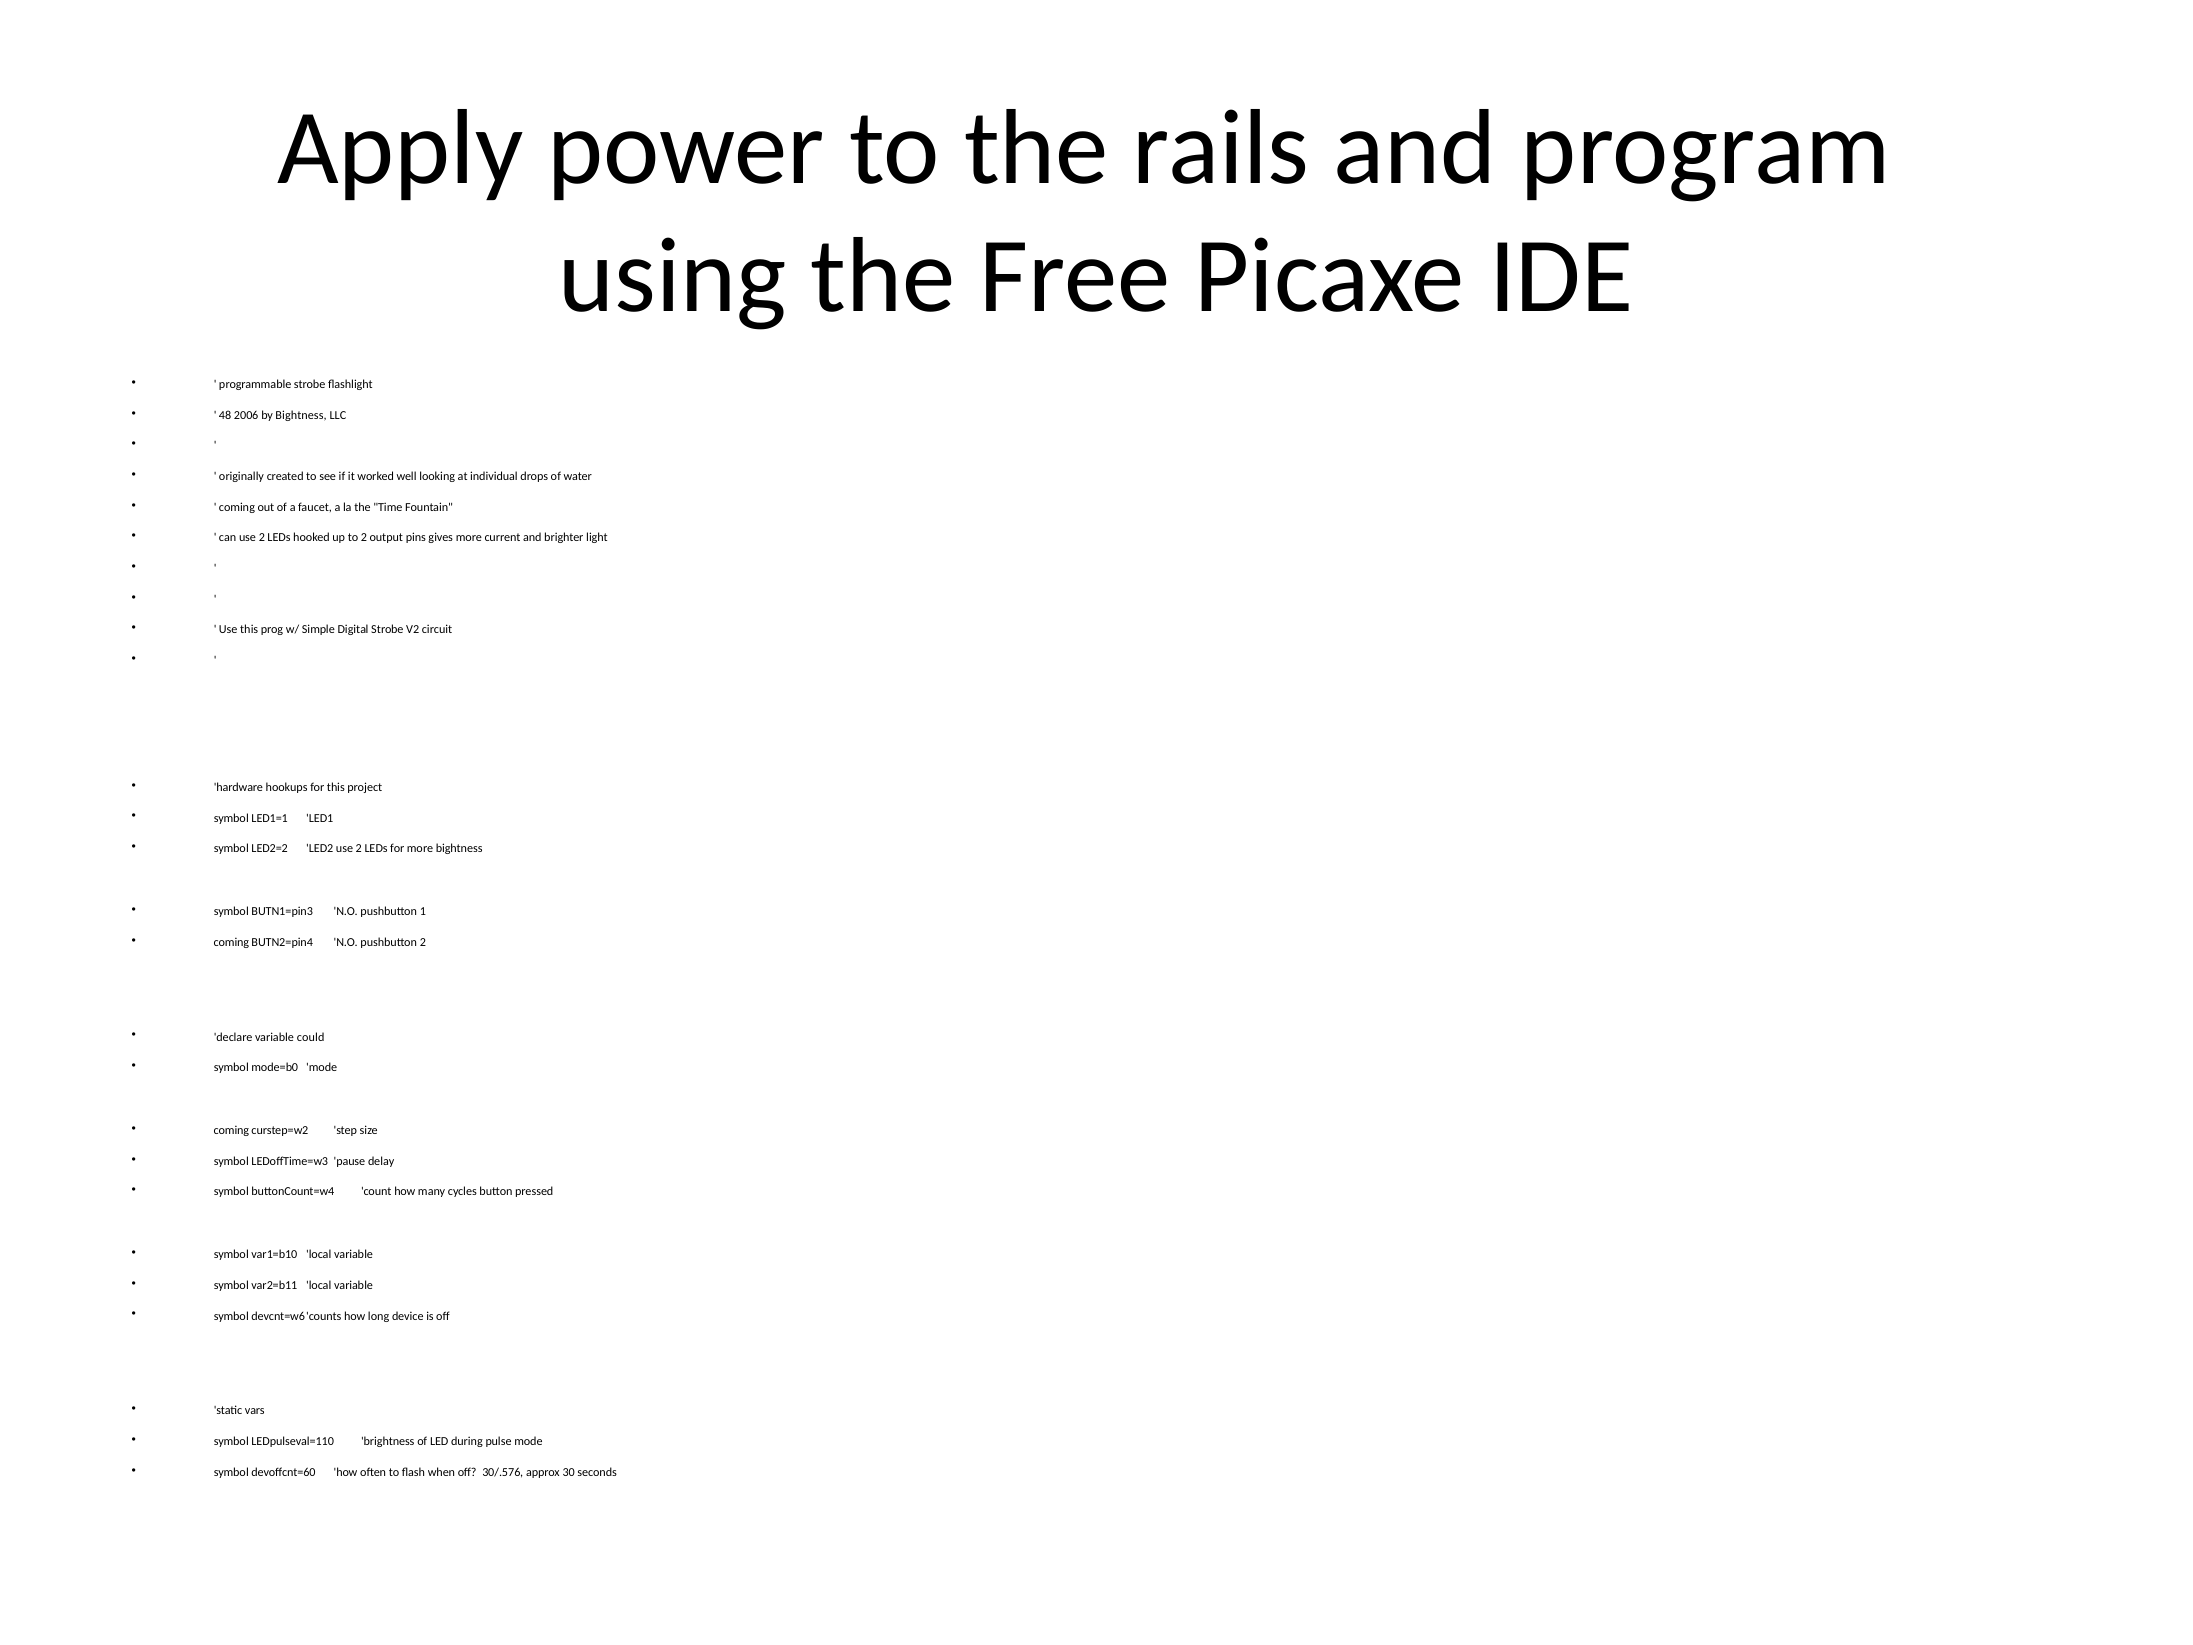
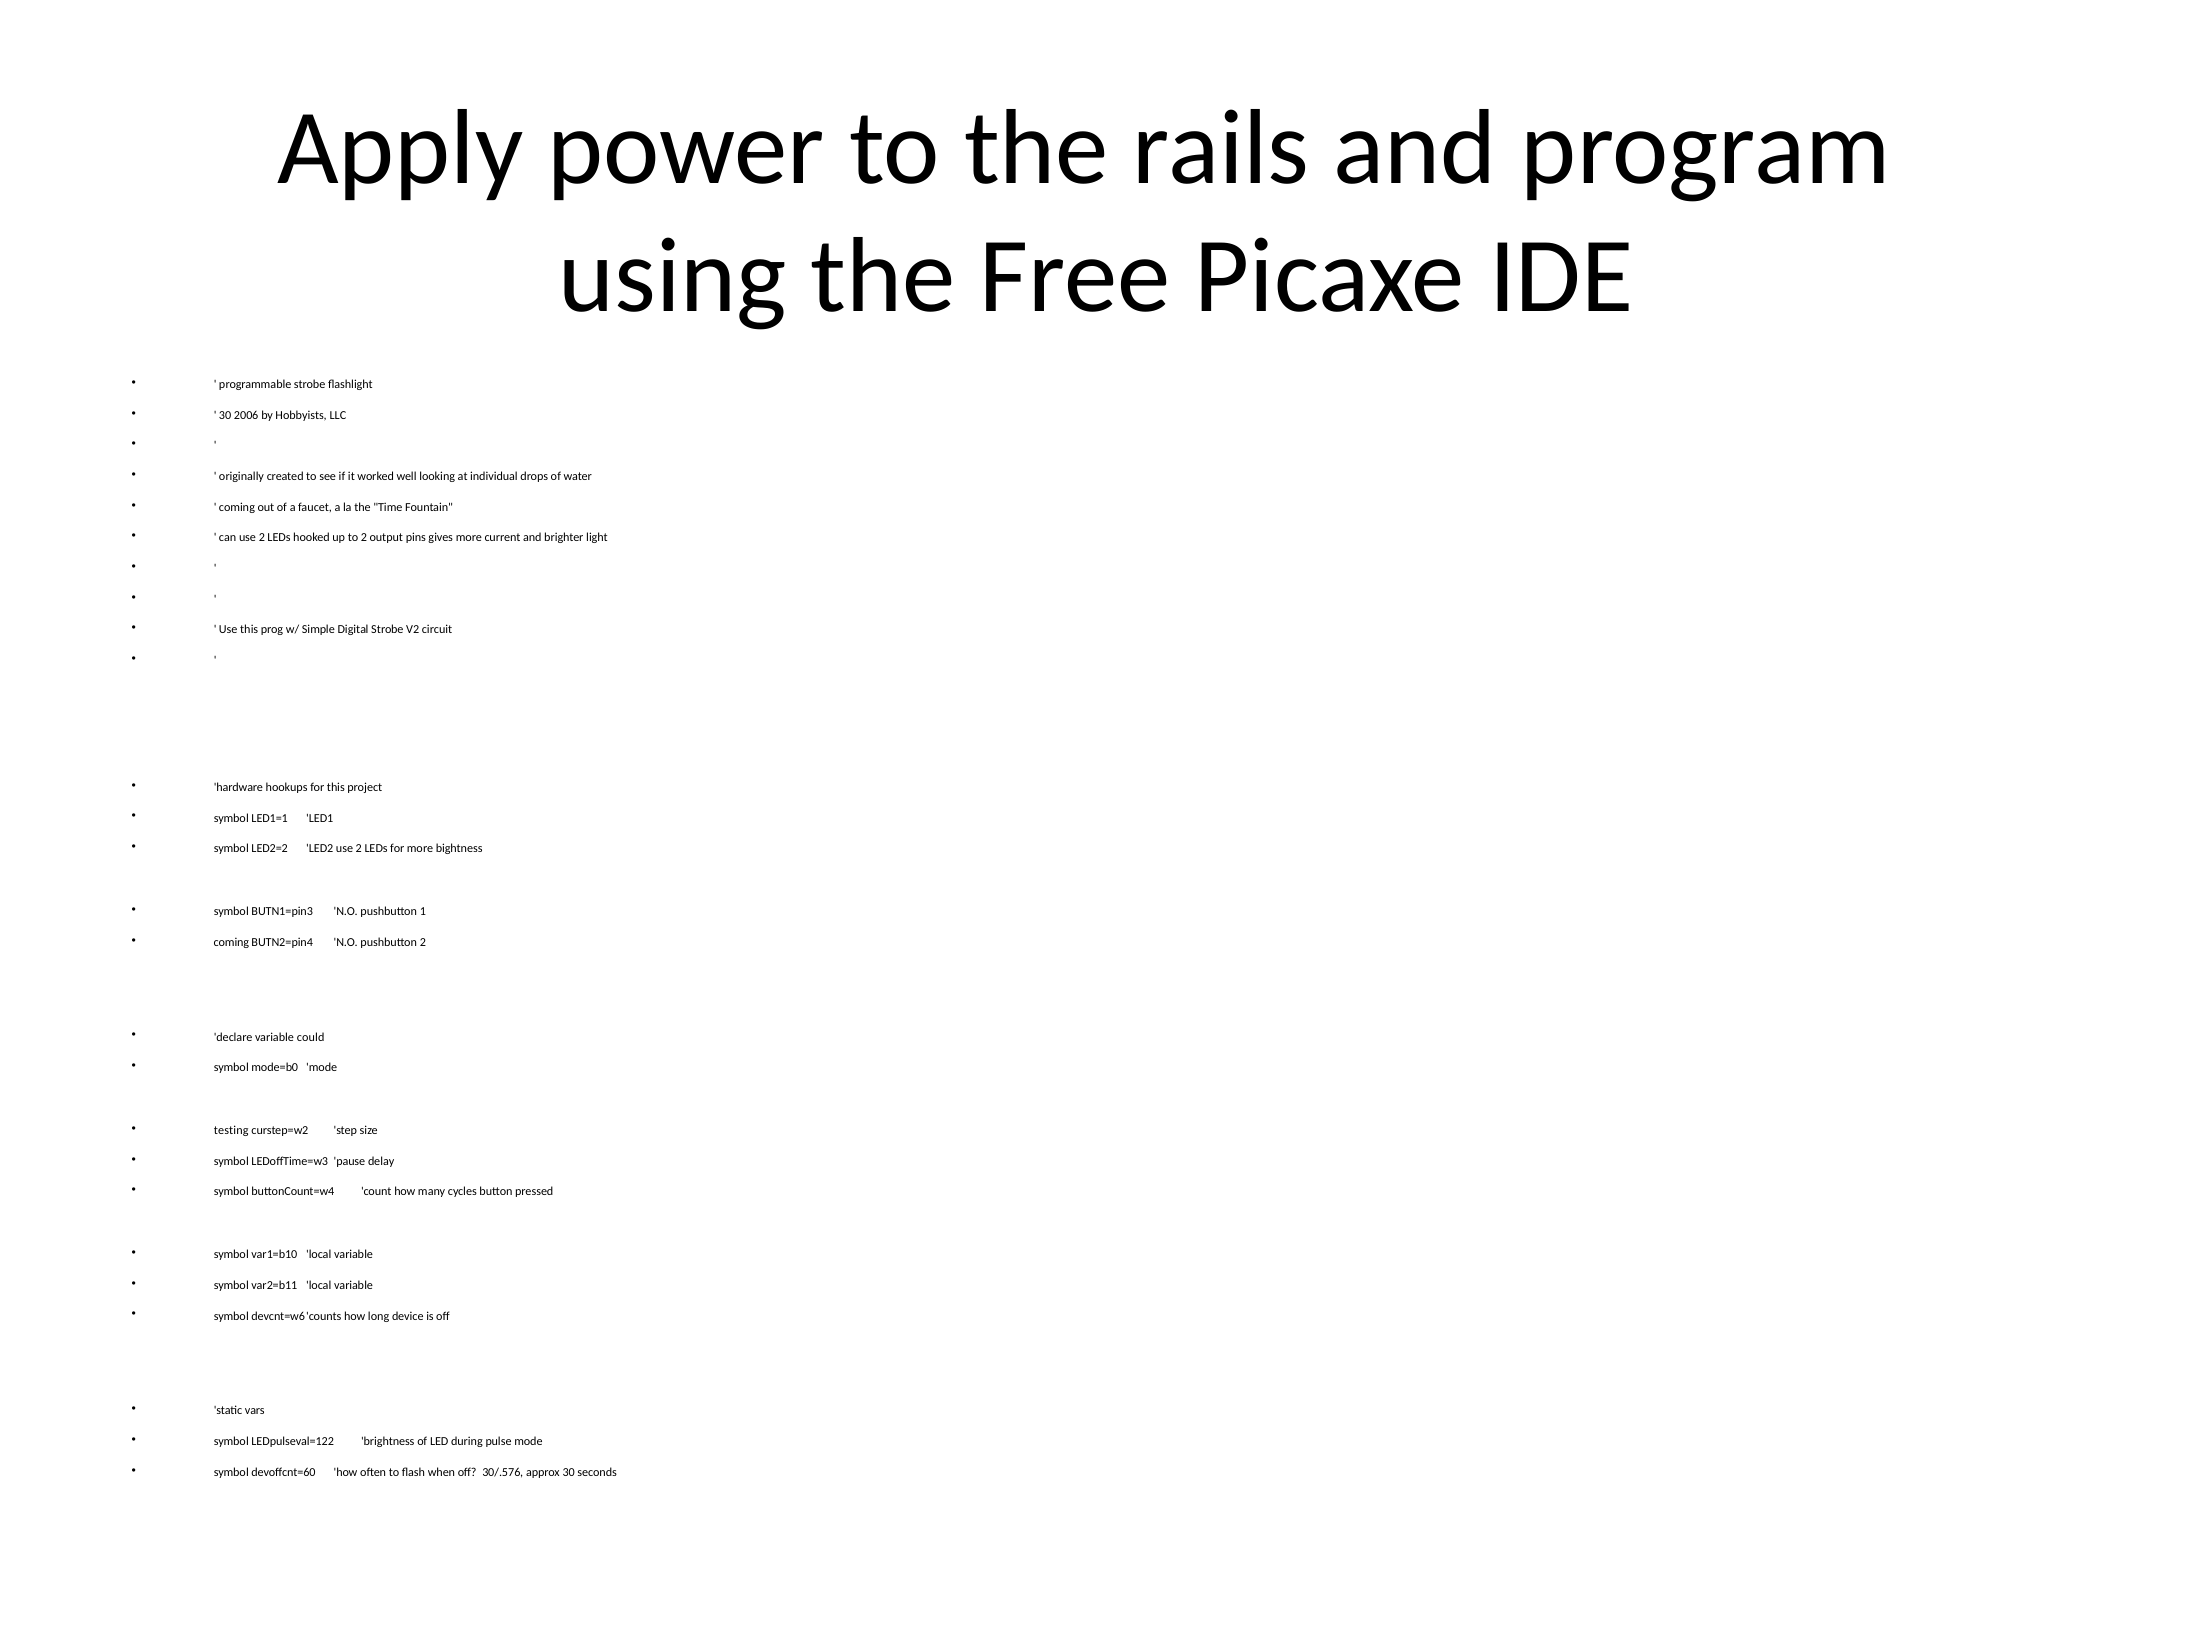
48: 48 -> 30 (225, 415)
by Bightness: Bightness -> Hobbyists (301, 415)
coming: coming -> testing (231, 1130)
LEDpulseval=110: LEDpulseval=110 -> LEDpulseval=122 (293, 1441)
